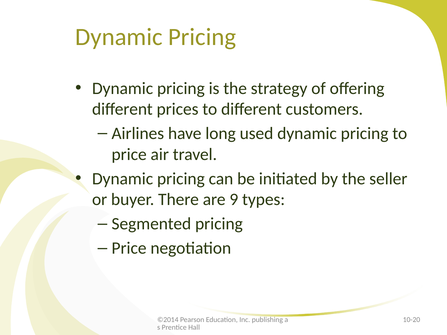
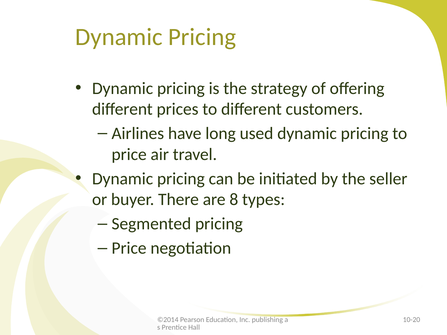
9: 9 -> 8 (234, 200)
